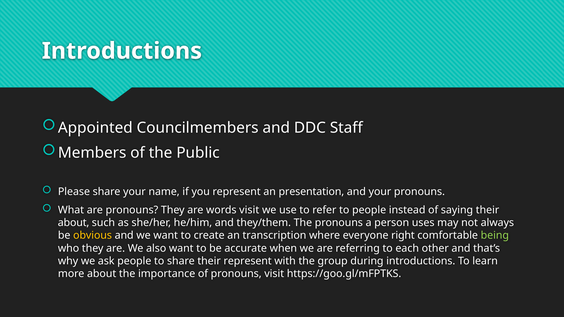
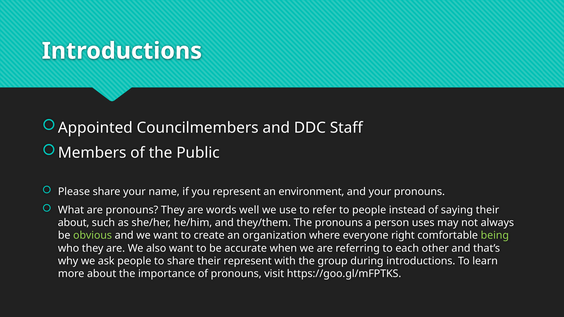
presentation: presentation -> environment (311, 192)
words visit: visit -> well (249, 210)
obvious colour: yellow -> light green (93, 236)
transcription: transcription -> organization (274, 236)
